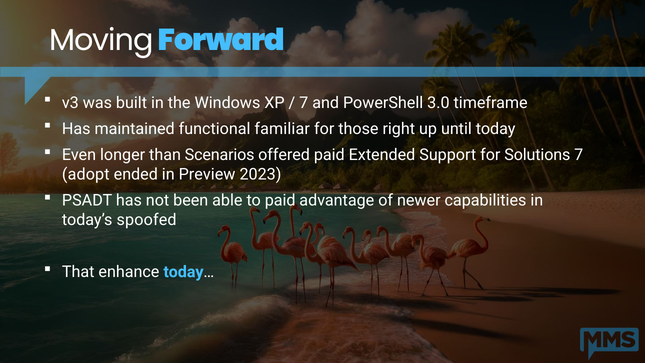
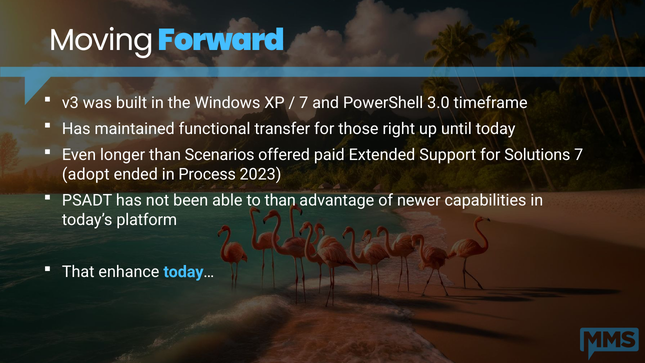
familiar: familiar -> transfer (282, 129)
Preview: Preview -> Process (207, 174)
to paid: paid -> than (280, 200)
spoofed: spoofed -> platform (147, 220)
